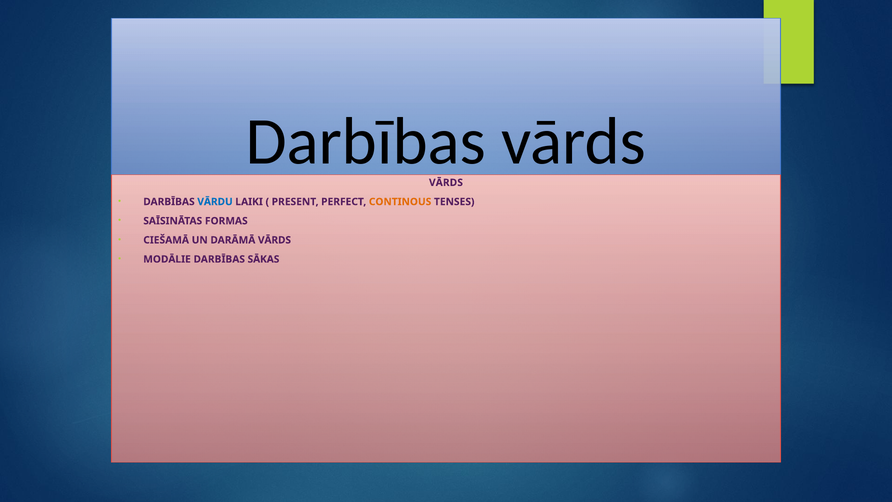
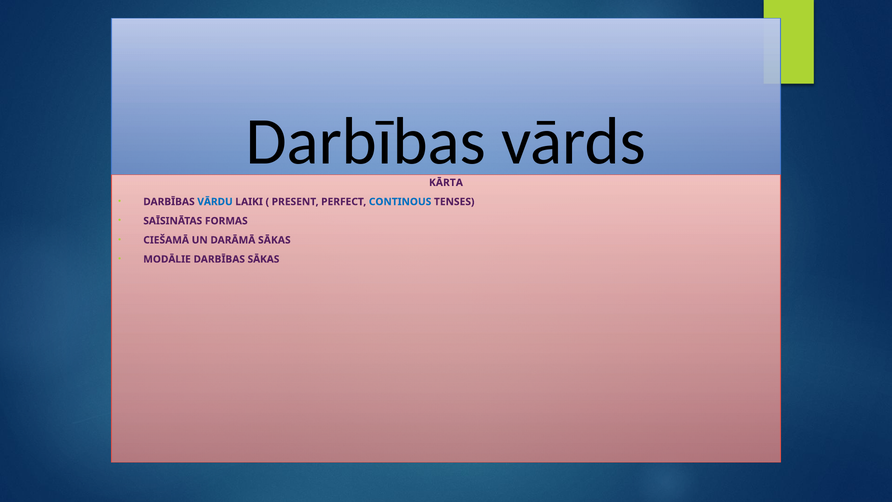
VĀRDS: VĀRDS -> KĀRTA (446, 183)
CONTINOUS colour: orange -> blue (400, 202)
DARĀMĀ VĀRDS: VĀRDS -> SĀKAS (274, 240)
